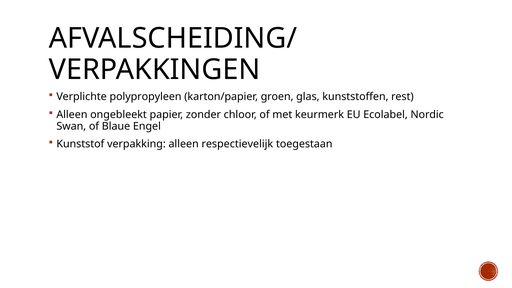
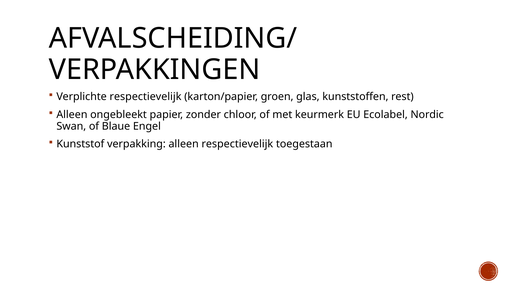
Verplichte polypropyleen: polypropyleen -> respectievelijk (146, 97)
